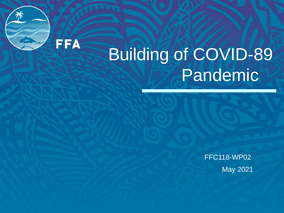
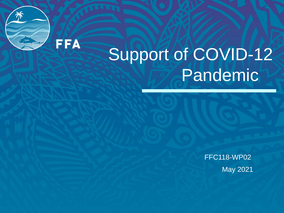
Building: Building -> Support (139, 55)
COVID-89: COVID-89 -> COVID-12 (233, 55)
